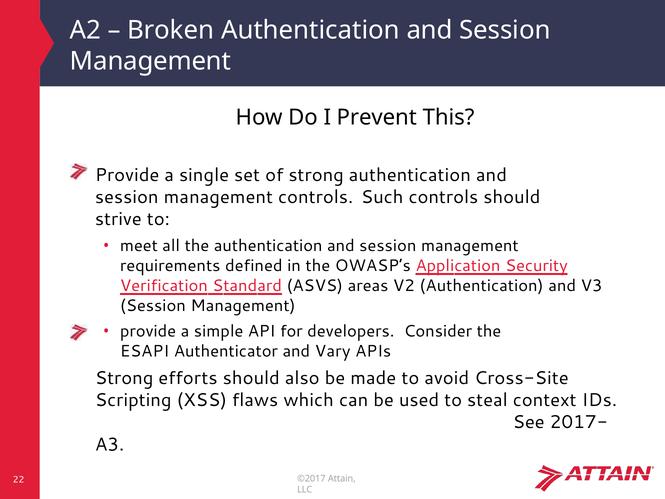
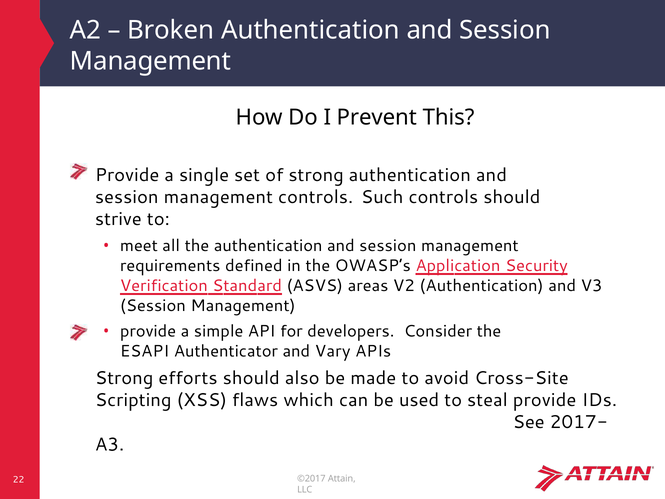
steal context: context -> provide (545, 400)
